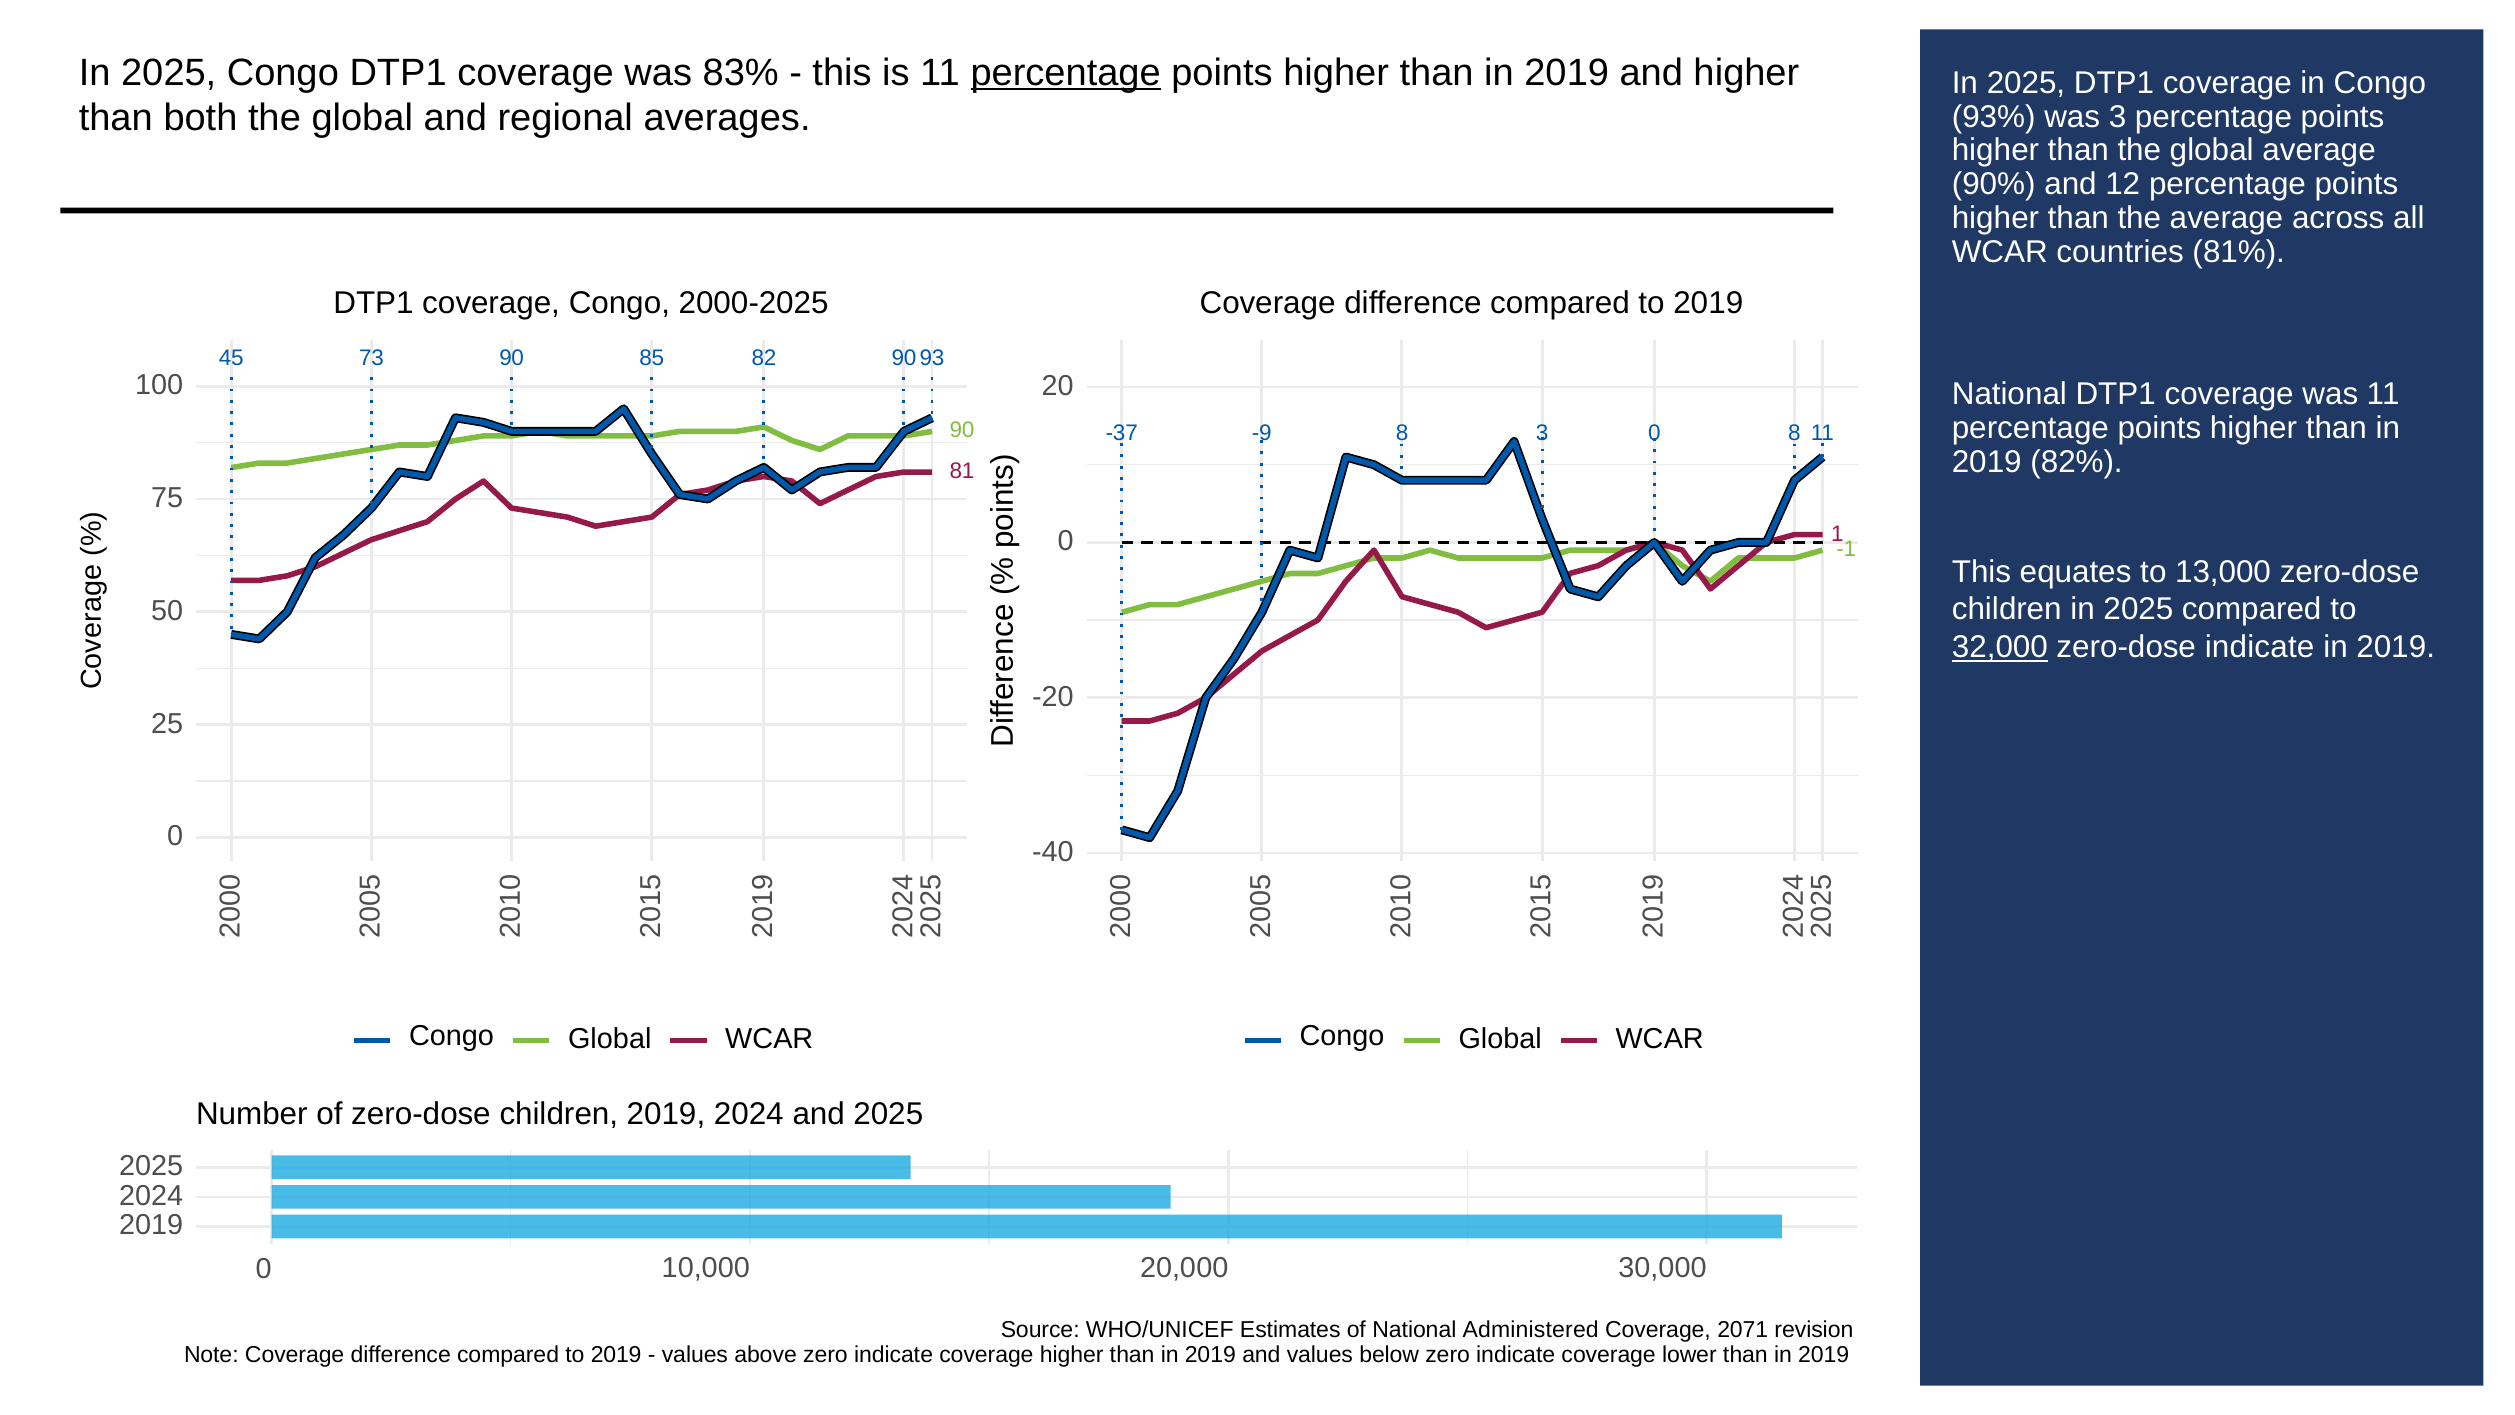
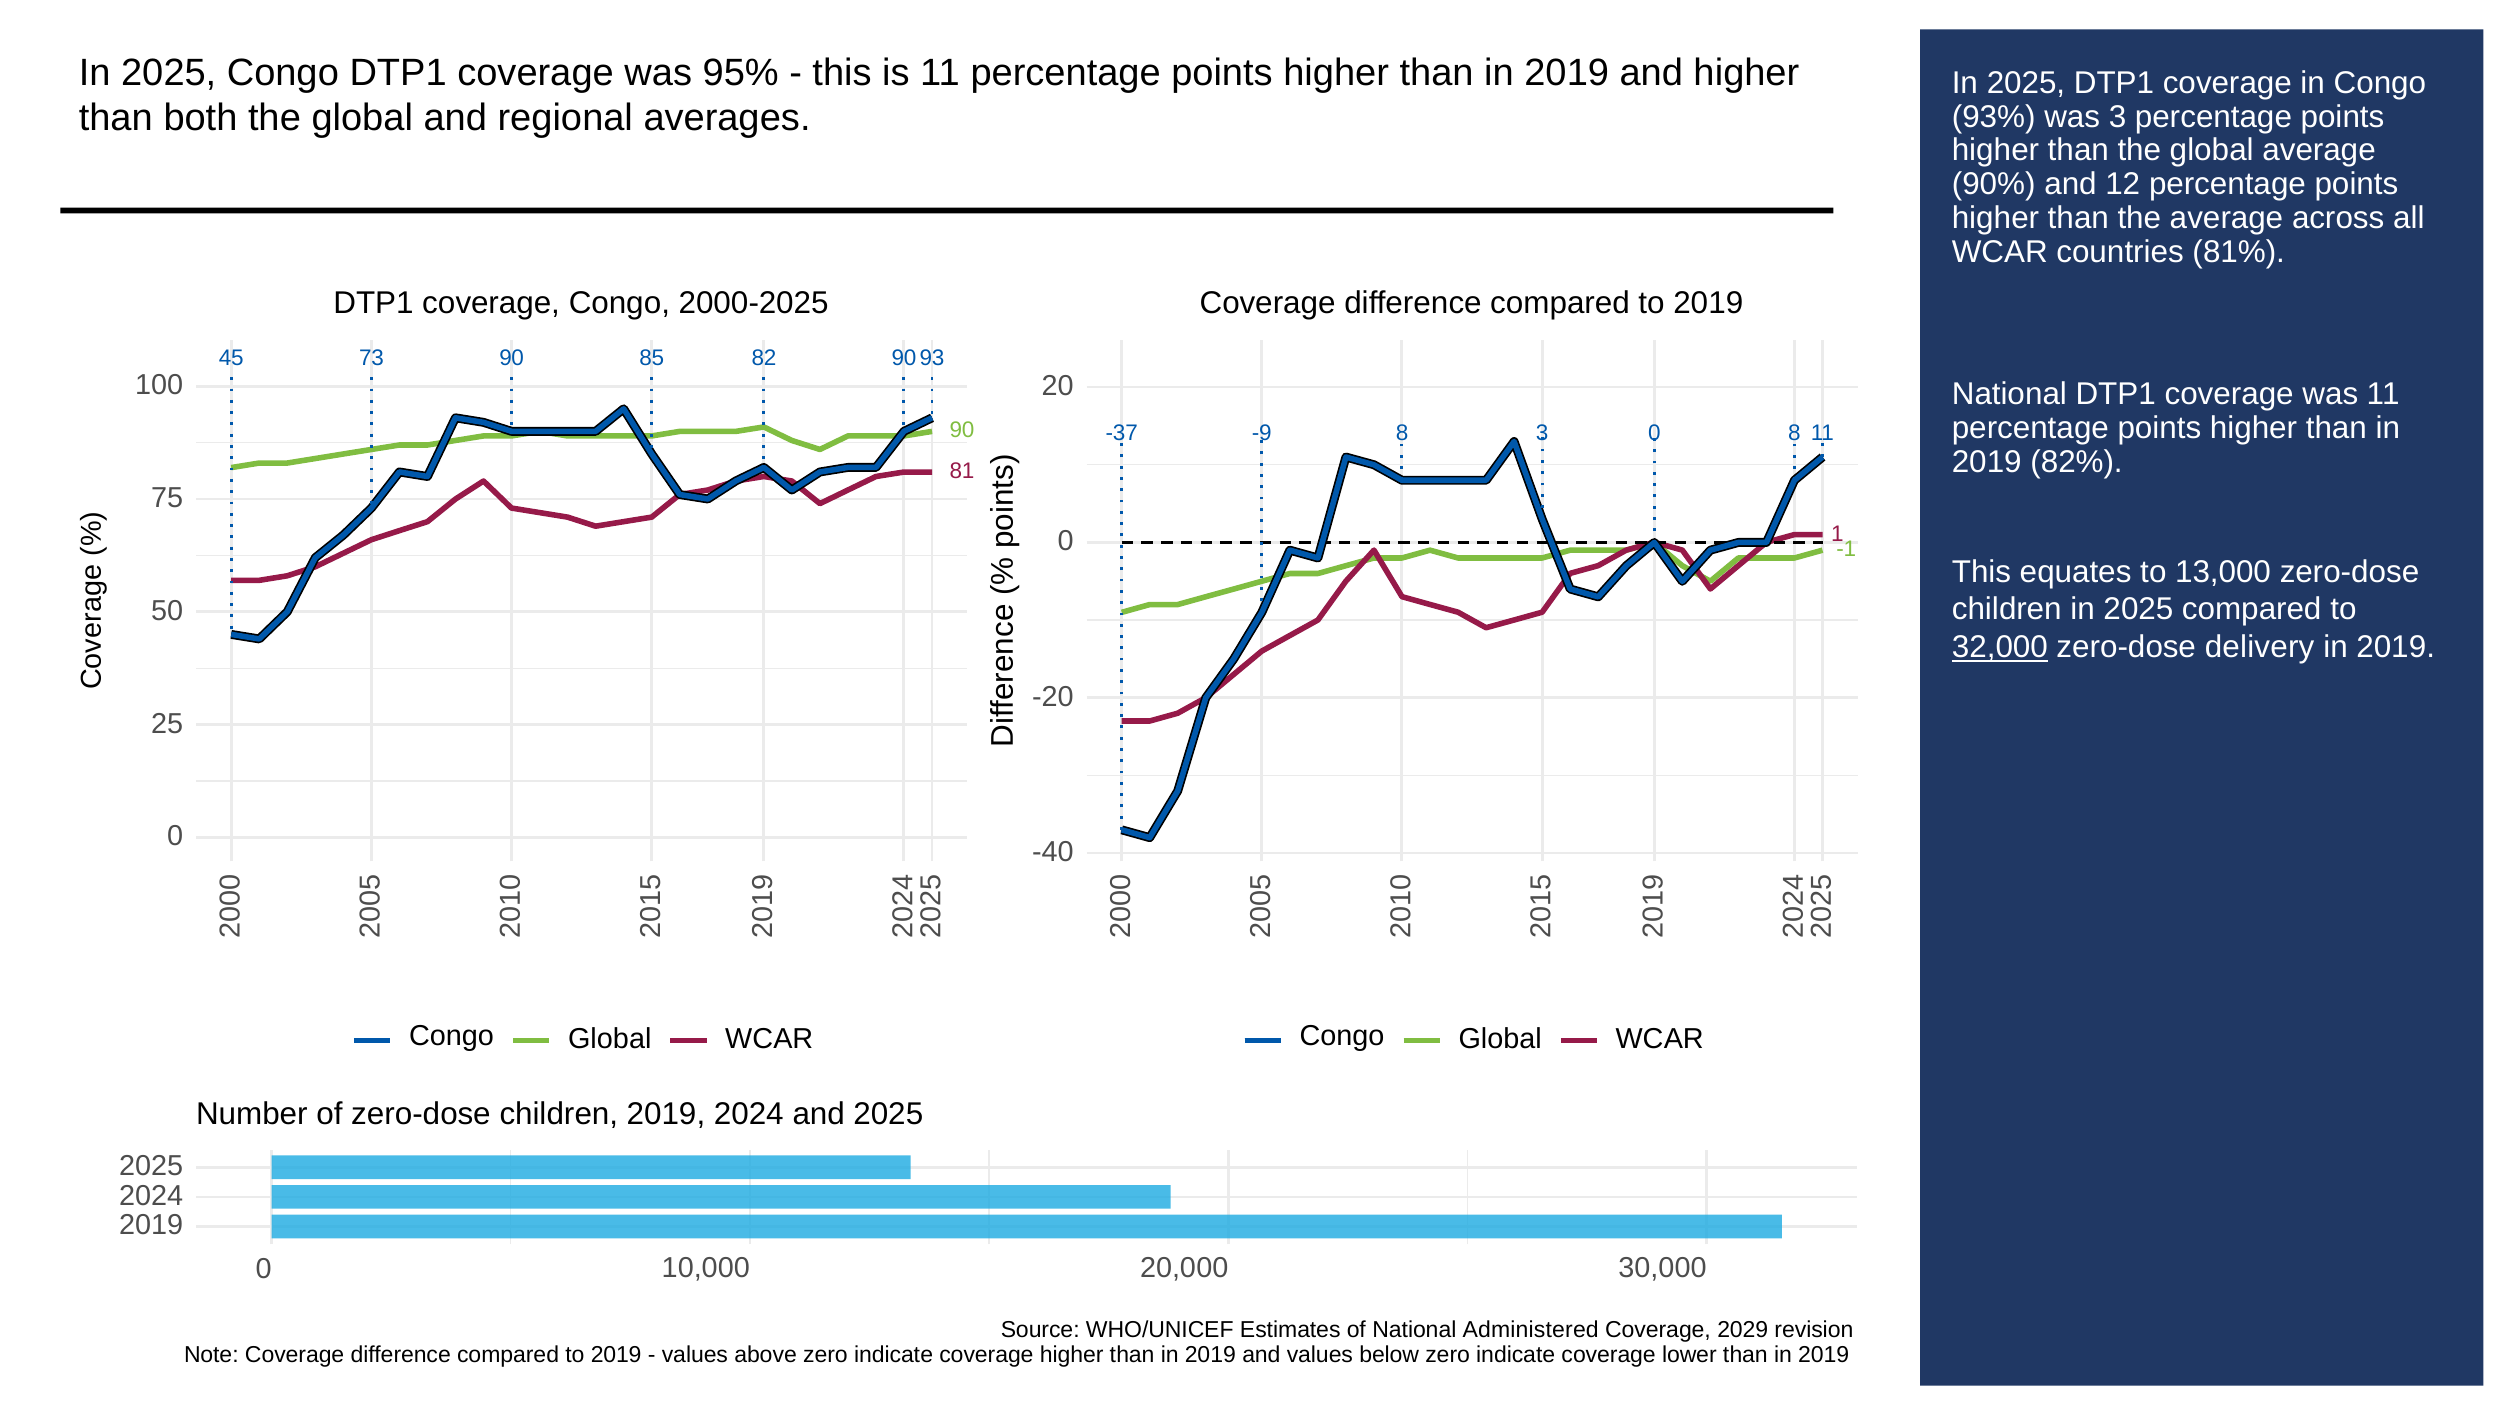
83%: 83% -> 95% (741, 72)
percentage underline: present -> none (1066, 72)
zero-dose indicate: indicate -> delivery (2260, 647)
2071: 2071 -> 2029 (1743, 1330)
